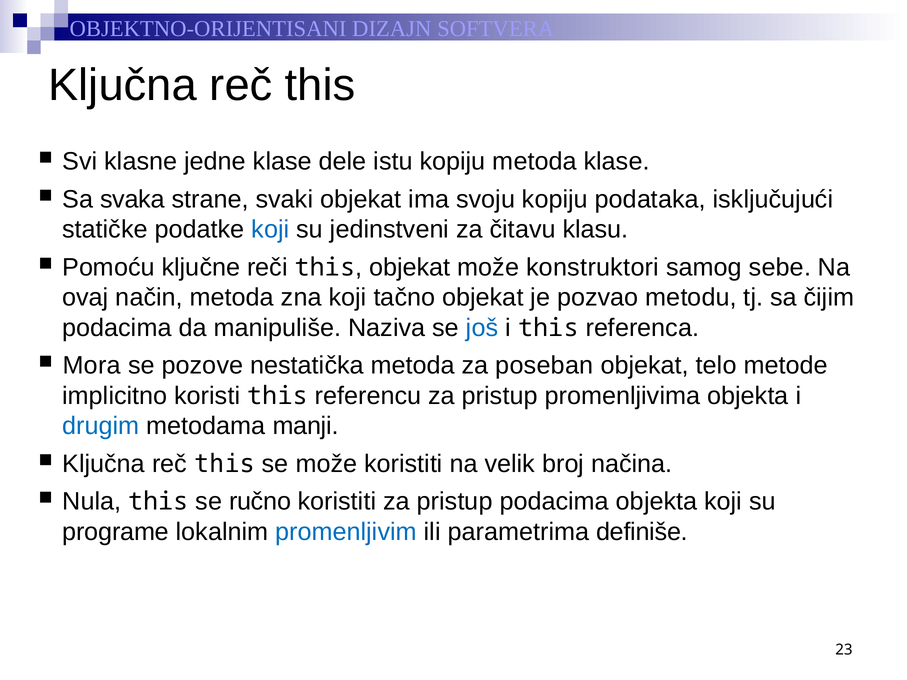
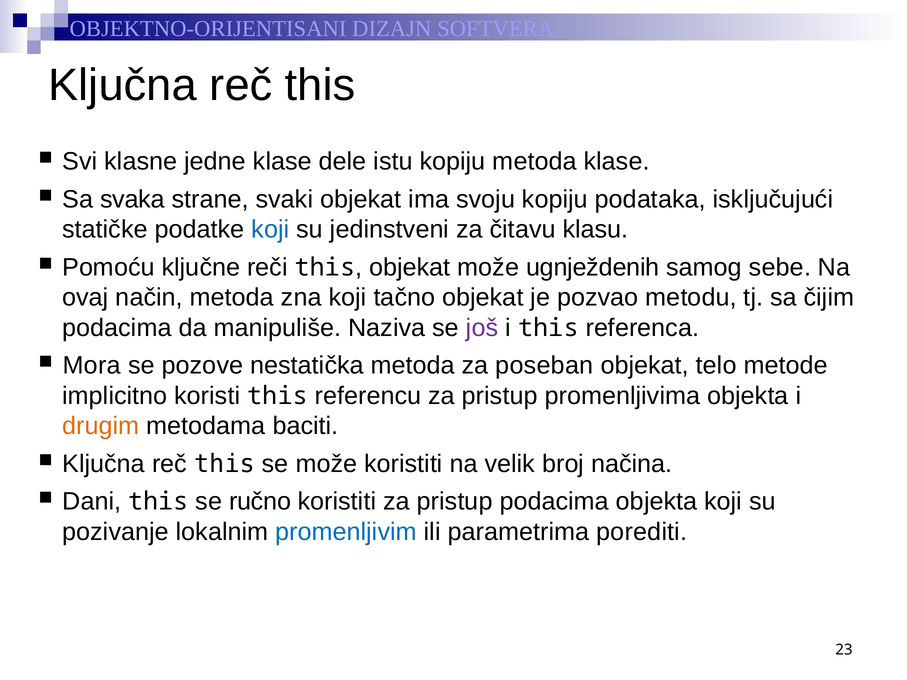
konstruktori: konstruktori -> ugnježdenih (593, 267)
još colour: blue -> purple (482, 328)
drugim colour: blue -> orange (101, 426)
manji: manji -> baciti (305, 426)
Nula: Nula -> Dani (92, 502)
programe: programe -> pozivanje (116, 532)
definiše: definiše -> porediti (642, 532)
